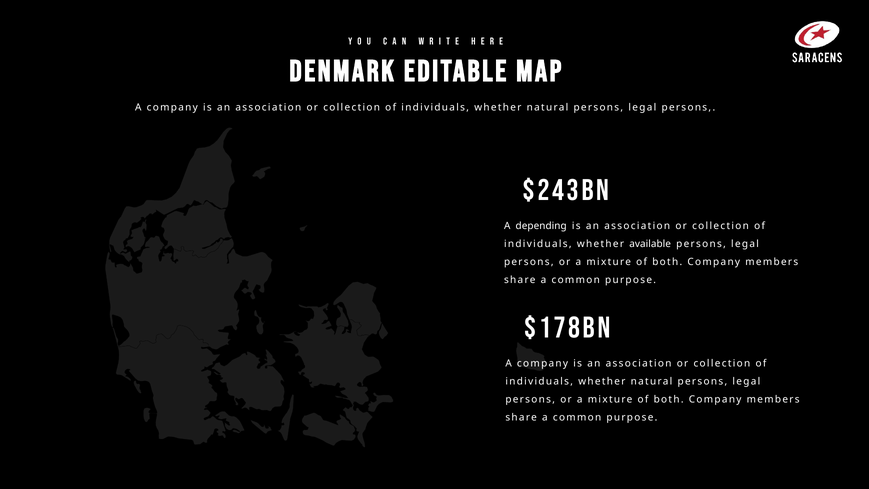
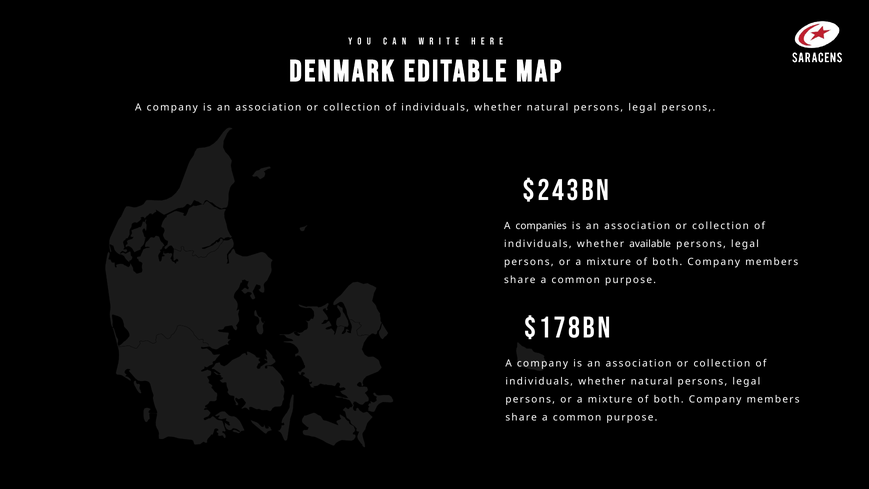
depending: depending -> companies (541, 226)
